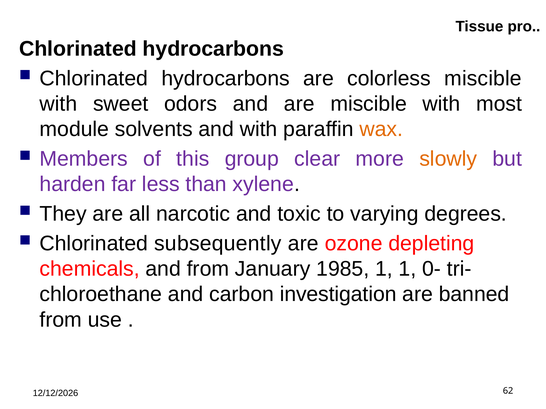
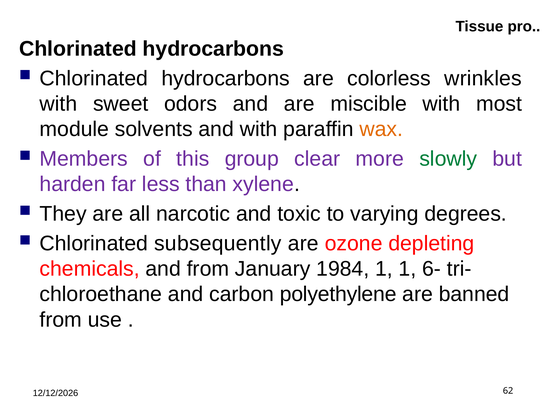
colorless miscible: miscible -> wrinkles (483, 78)
slowly colour: orange -> green (448, 159)
1985: 1985 -> 1984 (343, 269)
0-: 0- -> 6- (432, 269)
investigation: investigation -> polyethylene (338, 295)
